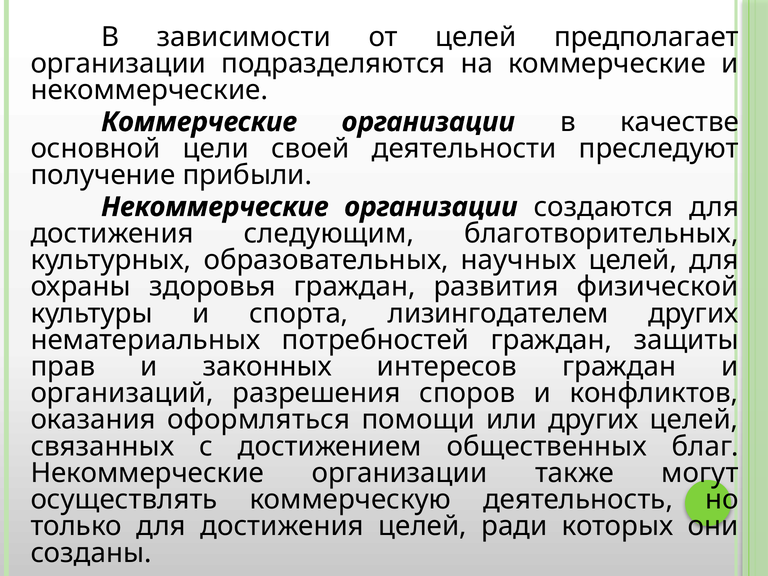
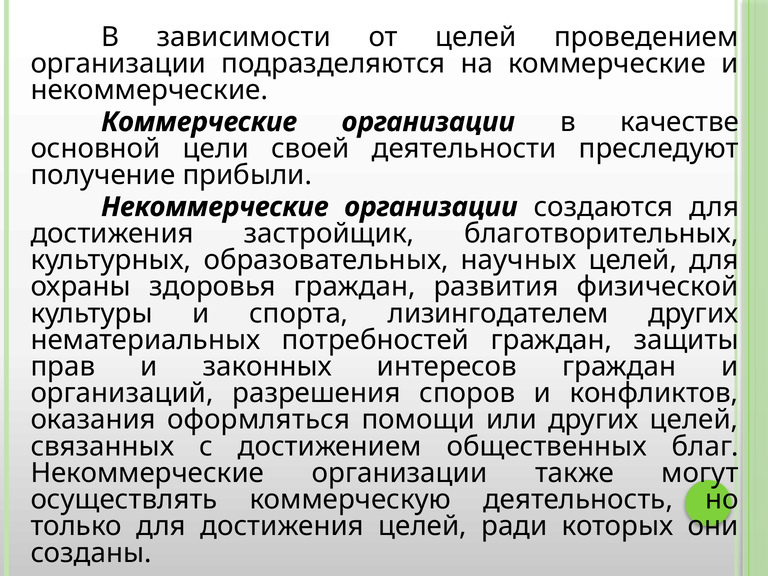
предполагает: предполагает -> проведением (646, 37)
следующим: следующим -> застройщик (329, 234)
